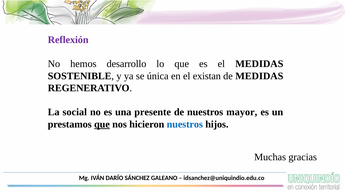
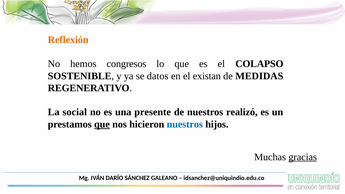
Reflexión colour: purple -> orange (68, 40)
desarrollo: desarrollo -> congresos (126, 64)
el MEDIDAS: MEDIDAS -> COLAPSO (259, 64)
única: única -> datos (158, 76)
mayor: mayor -> realizó (242, 112)
gracias underline: none -> present (303, 157)
